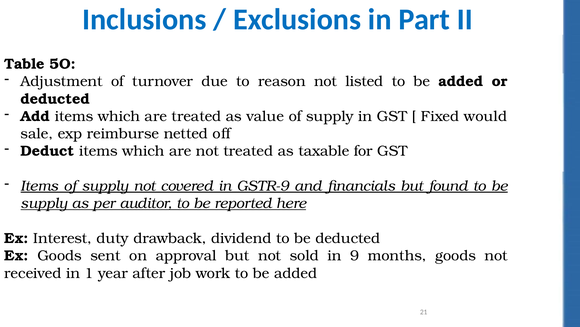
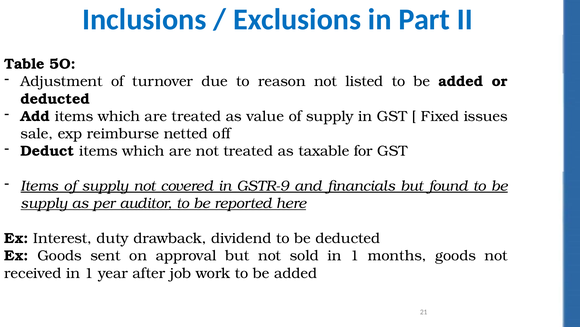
would: would -> issues (486, 116)
sold in 9: 9 -> 1 (355, 255)
